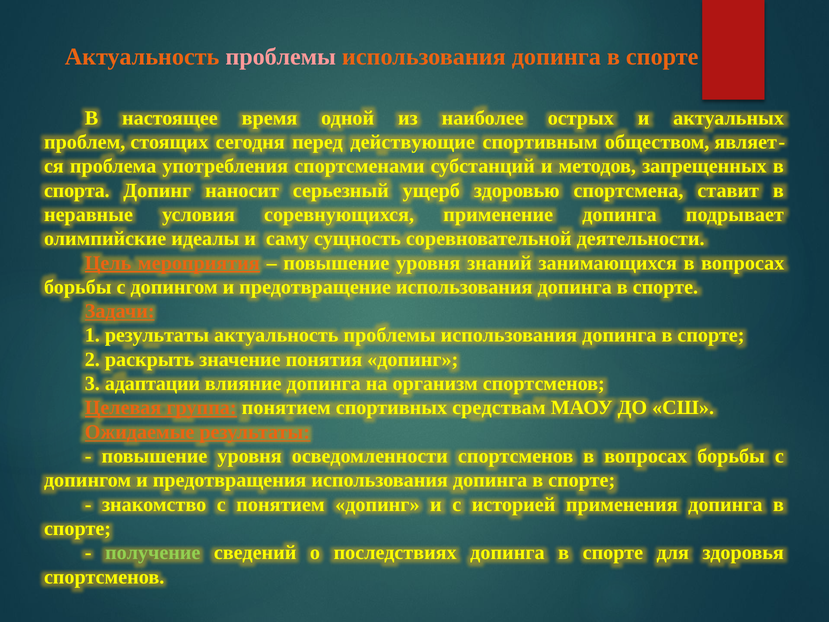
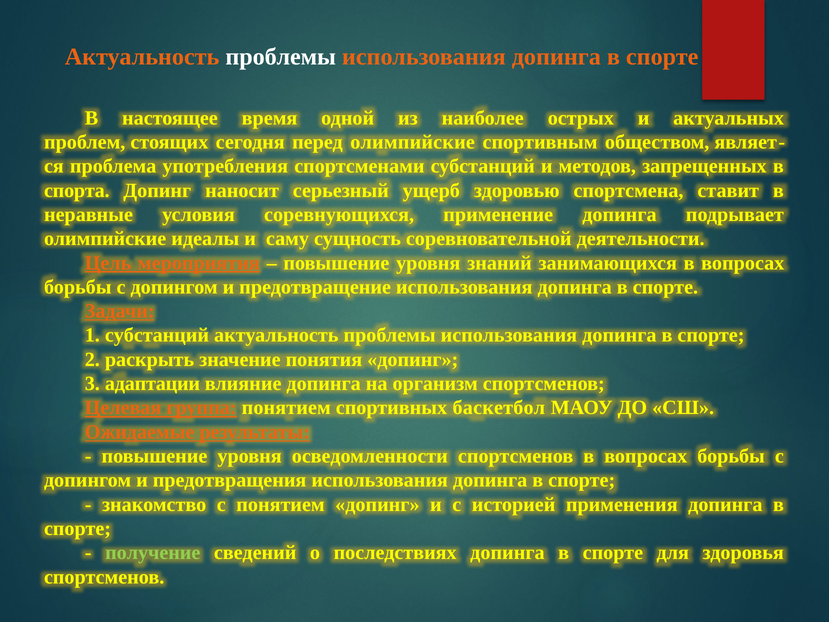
проблемы colour: pink -> white (281, 57)
перед действующие: действующие -> олимпийские (413, 142)
1 результаты: результаты -> субстанций (157, 335)
средствам: средствам -> баскетбол (499, 408)
